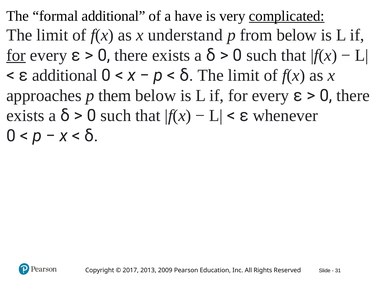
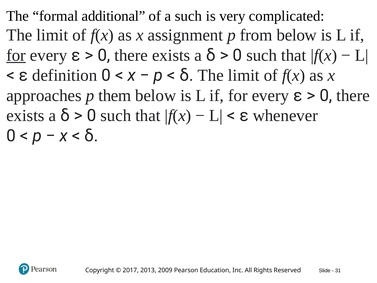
a have: have -> such (188, 16)
complicated underline: present -> none (287, 16)
understand: understand -> assignment (185, 35)
ε additional: additional -> definition (65, 75)
